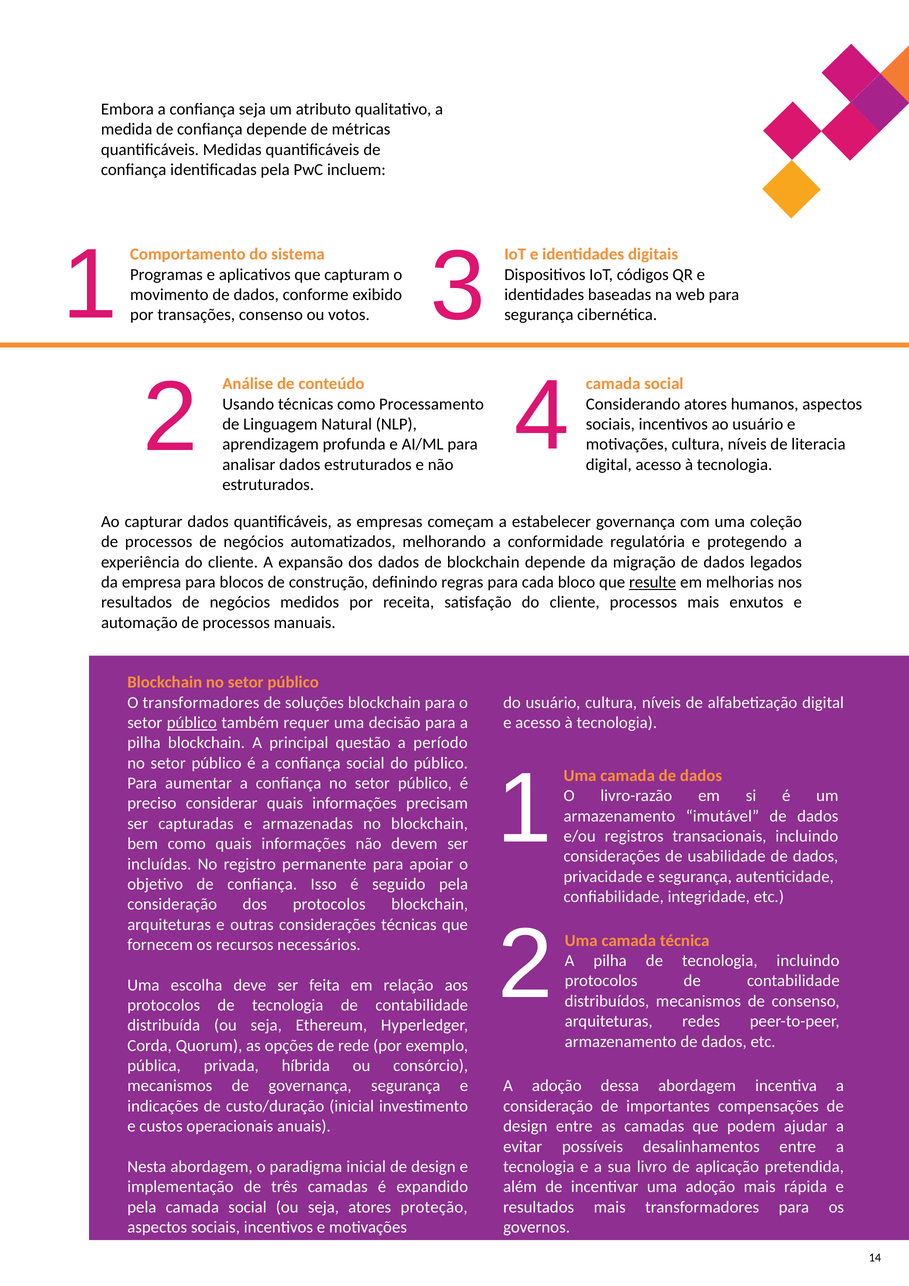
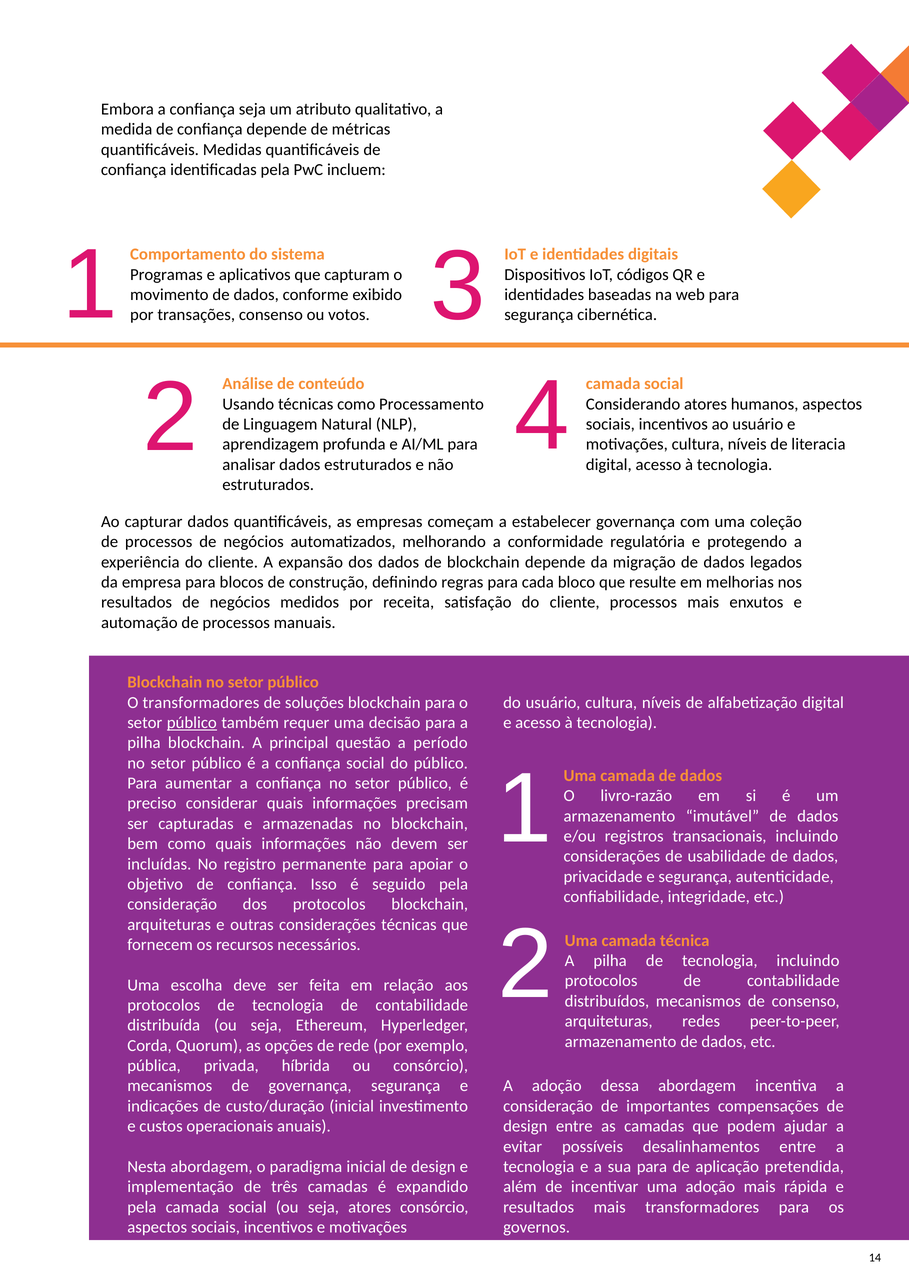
resulte underline: present -> none (653, 582)
sua livro: livro -> para (652, 1166)
atores proteção: proteção -> consórcio (434, 1207)
